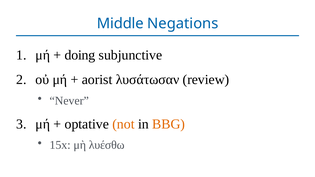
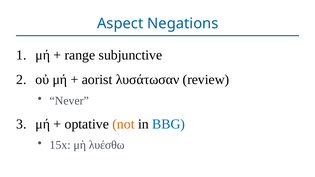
Middle: Middle -> Aspect (120, 23)
doing: doing -> range (80, 55)
BBG colour: orange -> blue (169, 124)
